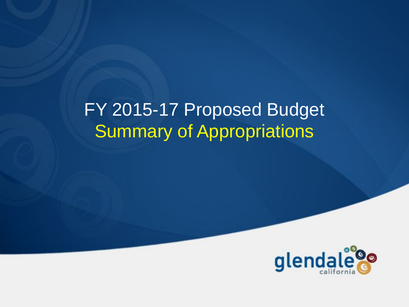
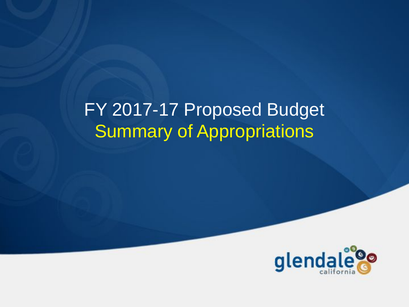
2015-17: 2015-17 -> 2017-17 (146, 110)
